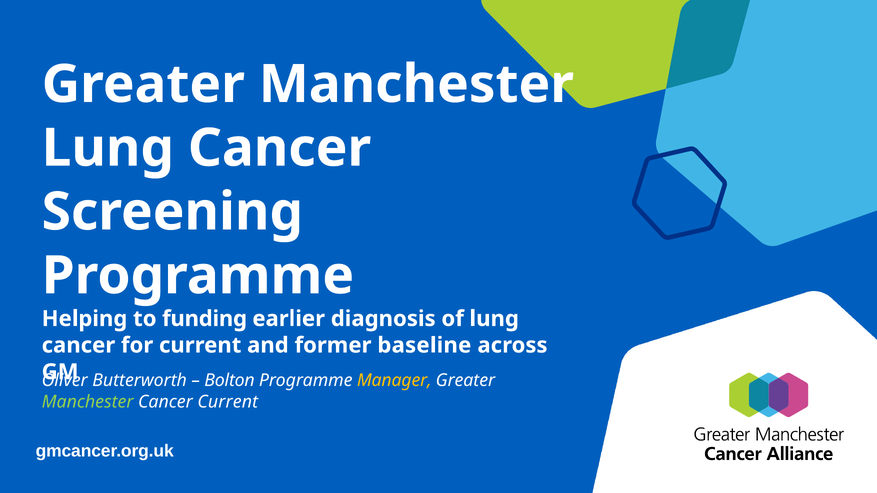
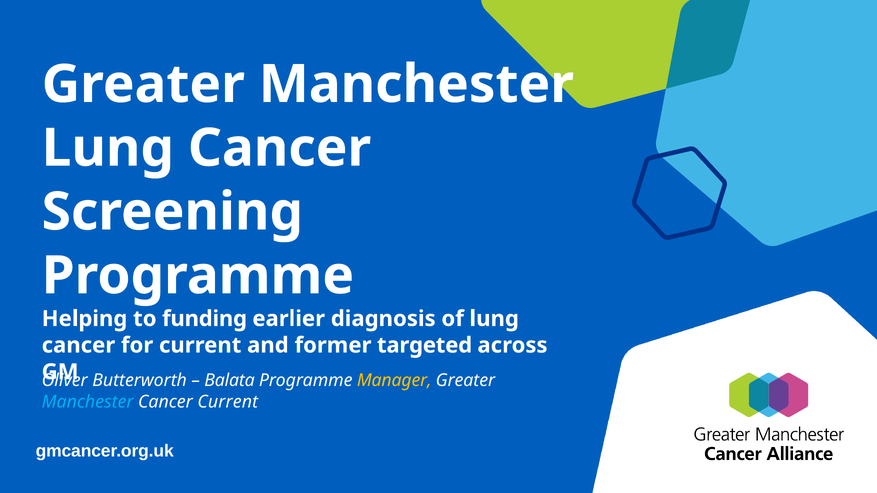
baseline: baseline -> targeted (425, 346)
Bolton: Bolton -> Balata (230, 381)
Manchester colour: light green -> light blue (88, 402)
